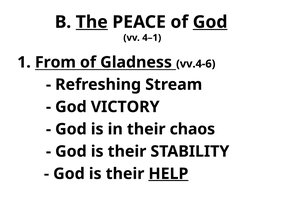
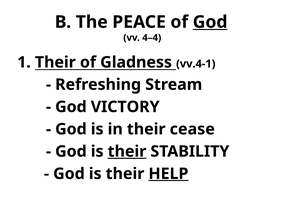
The underline: present -> none (92, 22)
4–1: 4–1 -> 4–4 (152, 38)
1 From: From -> Their (55, 62)
vv.4-6: vv.4-6 -> vv.4-1 (196, 64)
chaos: chaos -> cease (192, 129)
their underline: none -> present (127, 152)
